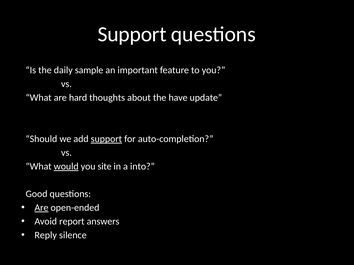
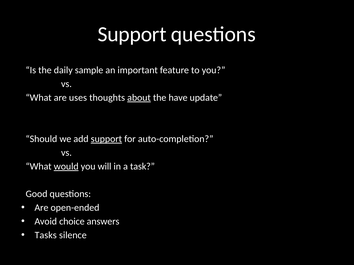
hard: hard -> uses (78, 98)
about underline: none -> present (139, 98)
site: site -> will (105, 167)
into: into -> task (142, 167)
Are underline: present -> none (41, 208)
report: report -> choice (72, 222)
Reply: Reply -> Tasks (46, 236)
